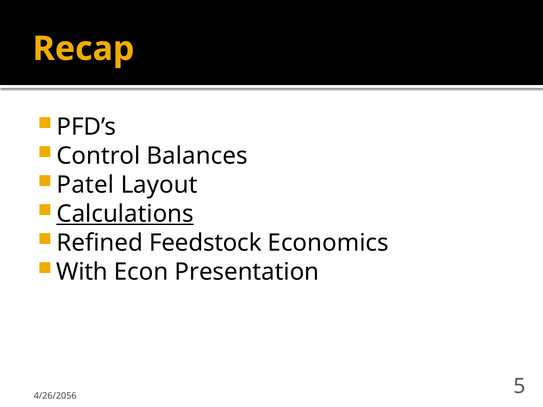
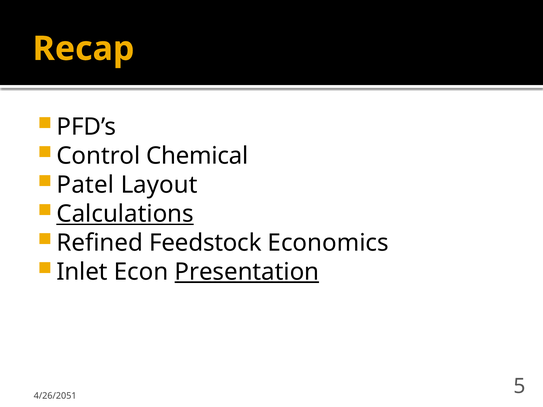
Balances: Balances -> Chemical (197, 156)
With: With -> Inlet (82, 272)
Presentation underline: none -> present (247, 272)
4/26/2056: 4/26/2056 -> 4/26/2051 (55, 396)
